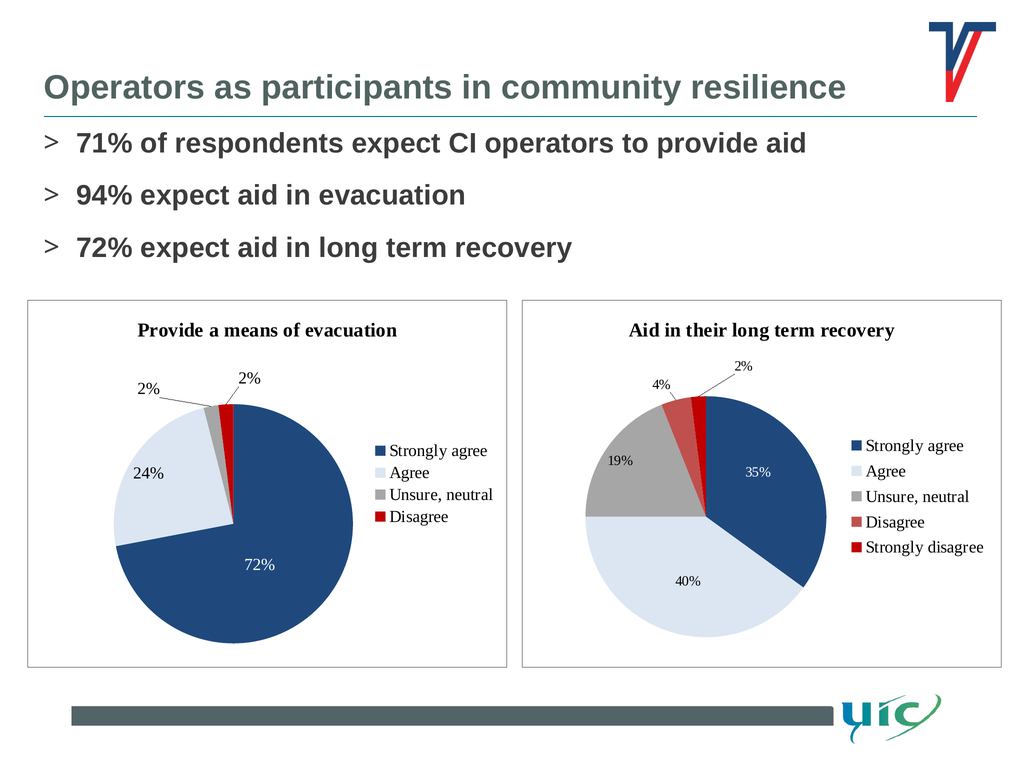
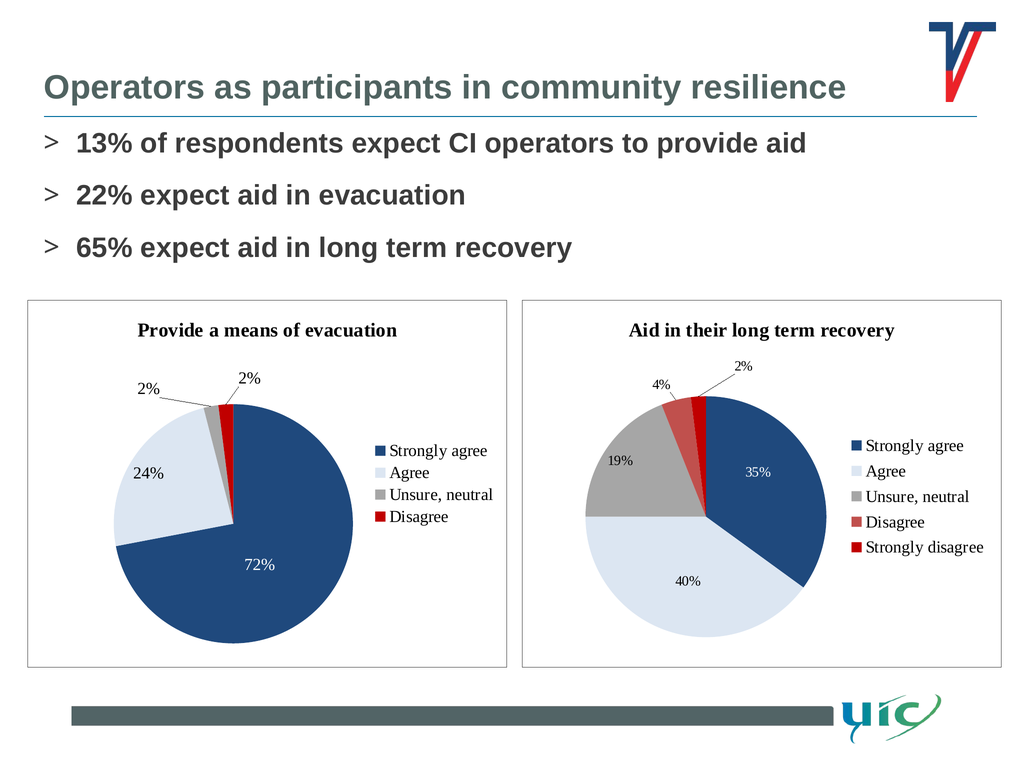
71%: 71% -> 13% (105, 143)
94%: 94% -> 22% (105, 196)
72%: 72% -> 65% (105, 248)
